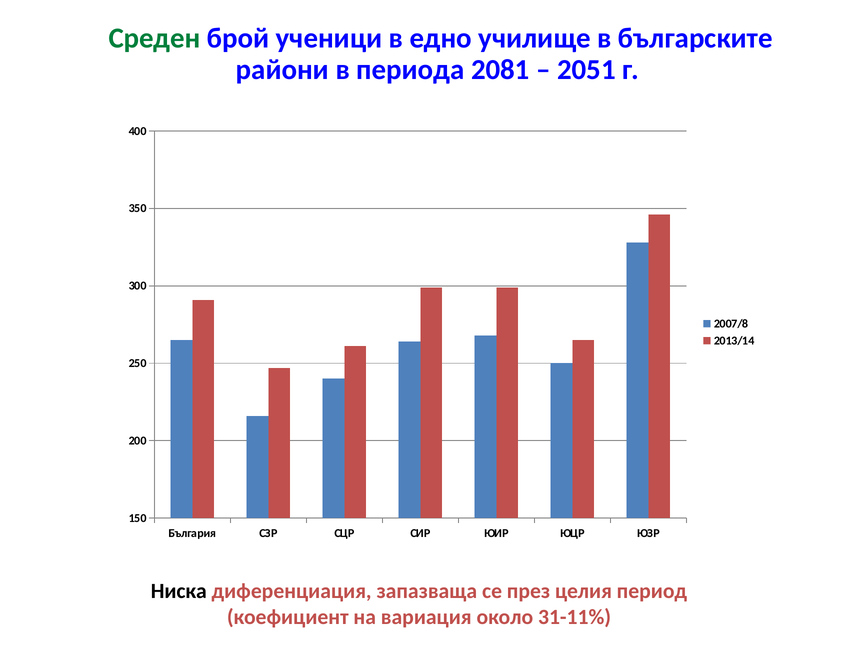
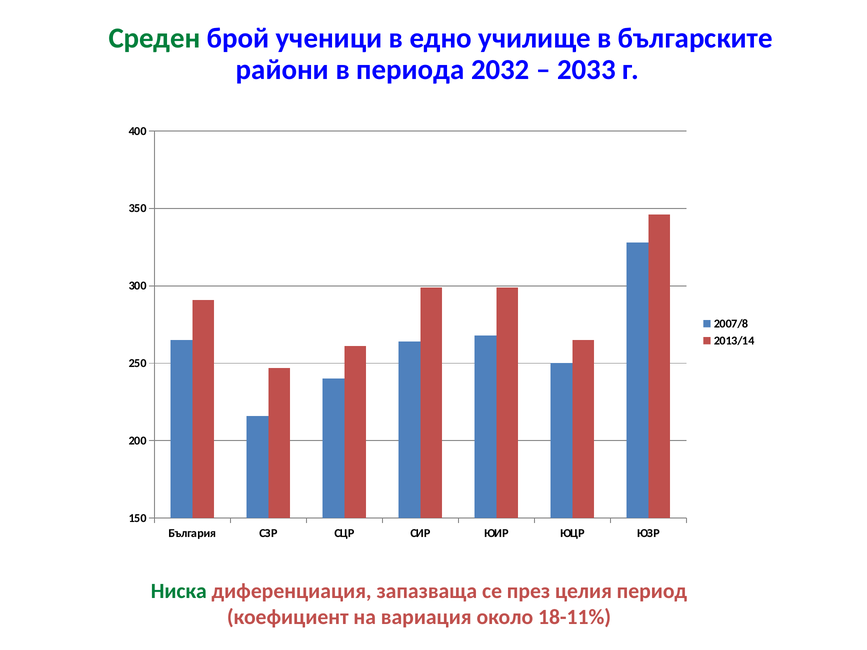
2081: 2081 -> 2032 (500, 70)
2051: 2051 -> 2033 (586, 70)
Ниска colour: black -> green (179, 591)
31-11%: 31-11% -> 18-11% (575, 617)
